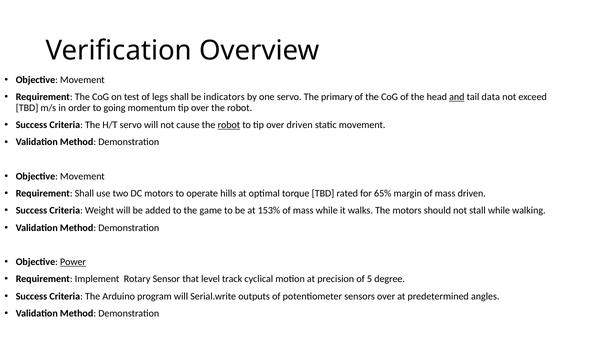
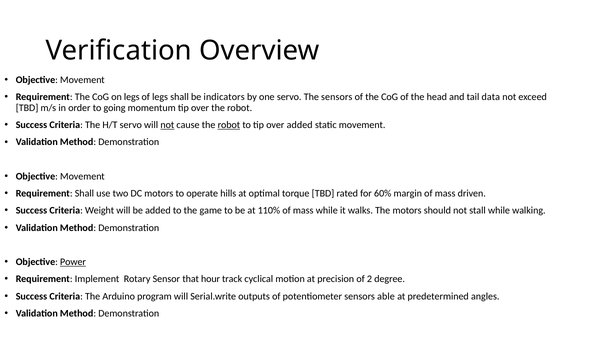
on test: test -> legs (132, 97)
The primary: primary -> sensors (337, 97)
and underline: present -> none (457, 97)
not underline: none -> present (167, 125)
over driven: driven -> added (300, 125)
65%: 65% -> 60% (383, 193)
153%: 153% -> 110% (269, 210)
level: level -> hour (211, 279)
5: 5 -> 2 (369, 279)
sensors over: over -> able (386, 296)
